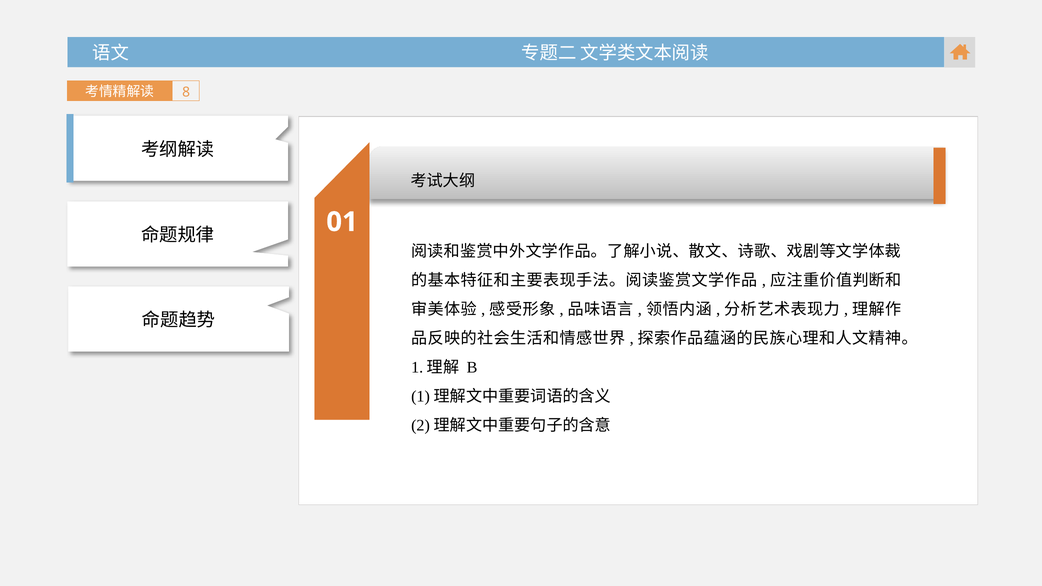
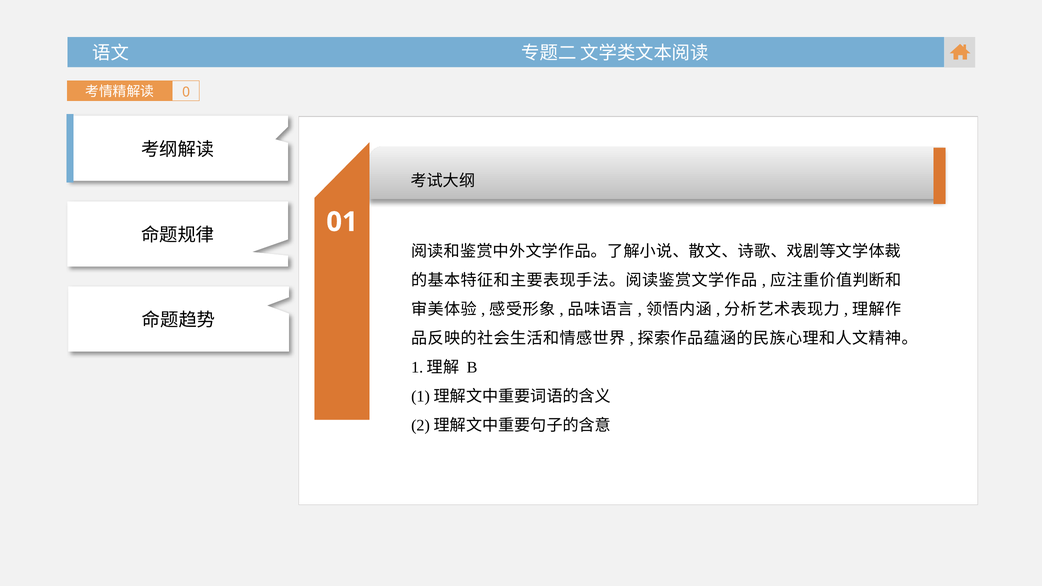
8: 8 -> 0 (186, 92)
